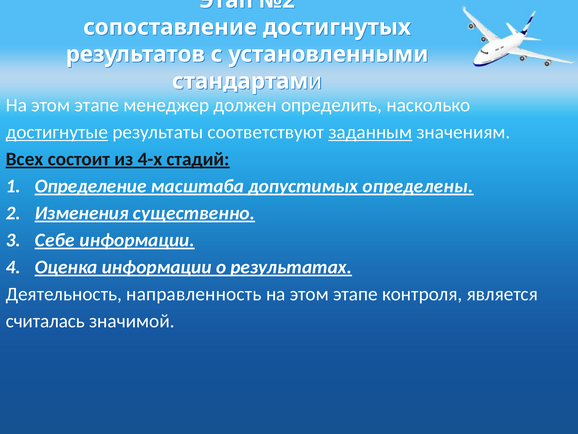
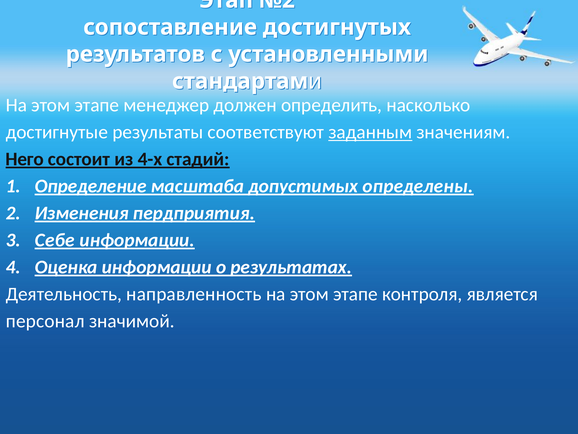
достигнутые underline: present -> none (57, 132)
Всех: Всех -> Него (25, 159)
существенно: существенно -> пердприятия (194, 213)
считалась: считалась -> персонал (45, 321)
